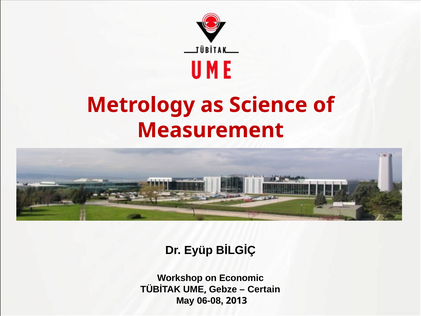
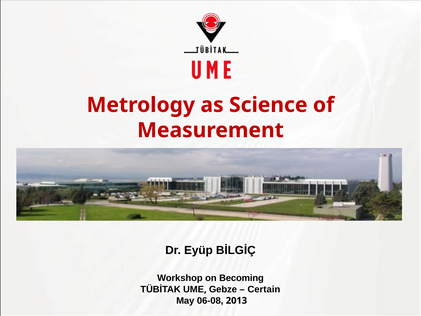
Economic: Economic -> Becoming (241, 278)
